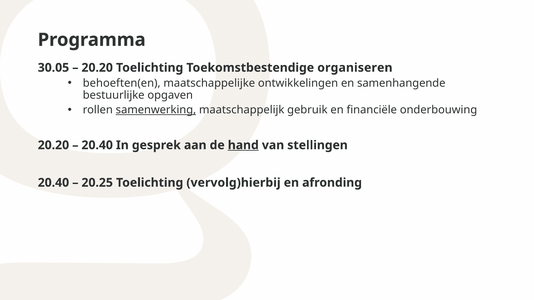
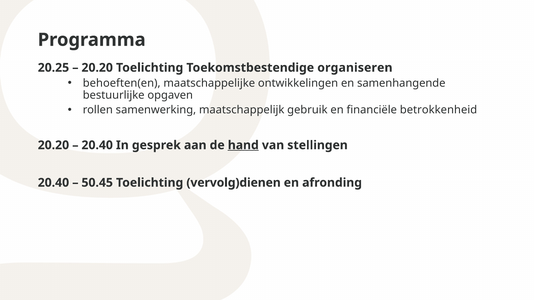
30.05: 30.05 -> 20.25 (53, 68)
samenwerking underline: present -> none (156, 110)
onderbouwing: onderbouwing -> betrokkenheid (438, 110)
20.25: 20.25 -> 50.45 (97, 183)
vervolg)hierbij: vervolg)hierbij -> vervolg)dienen (234, 183)
